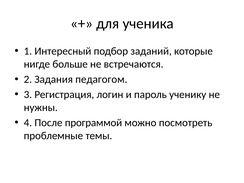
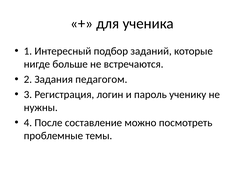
программой: программой -> составление (93, 123)
